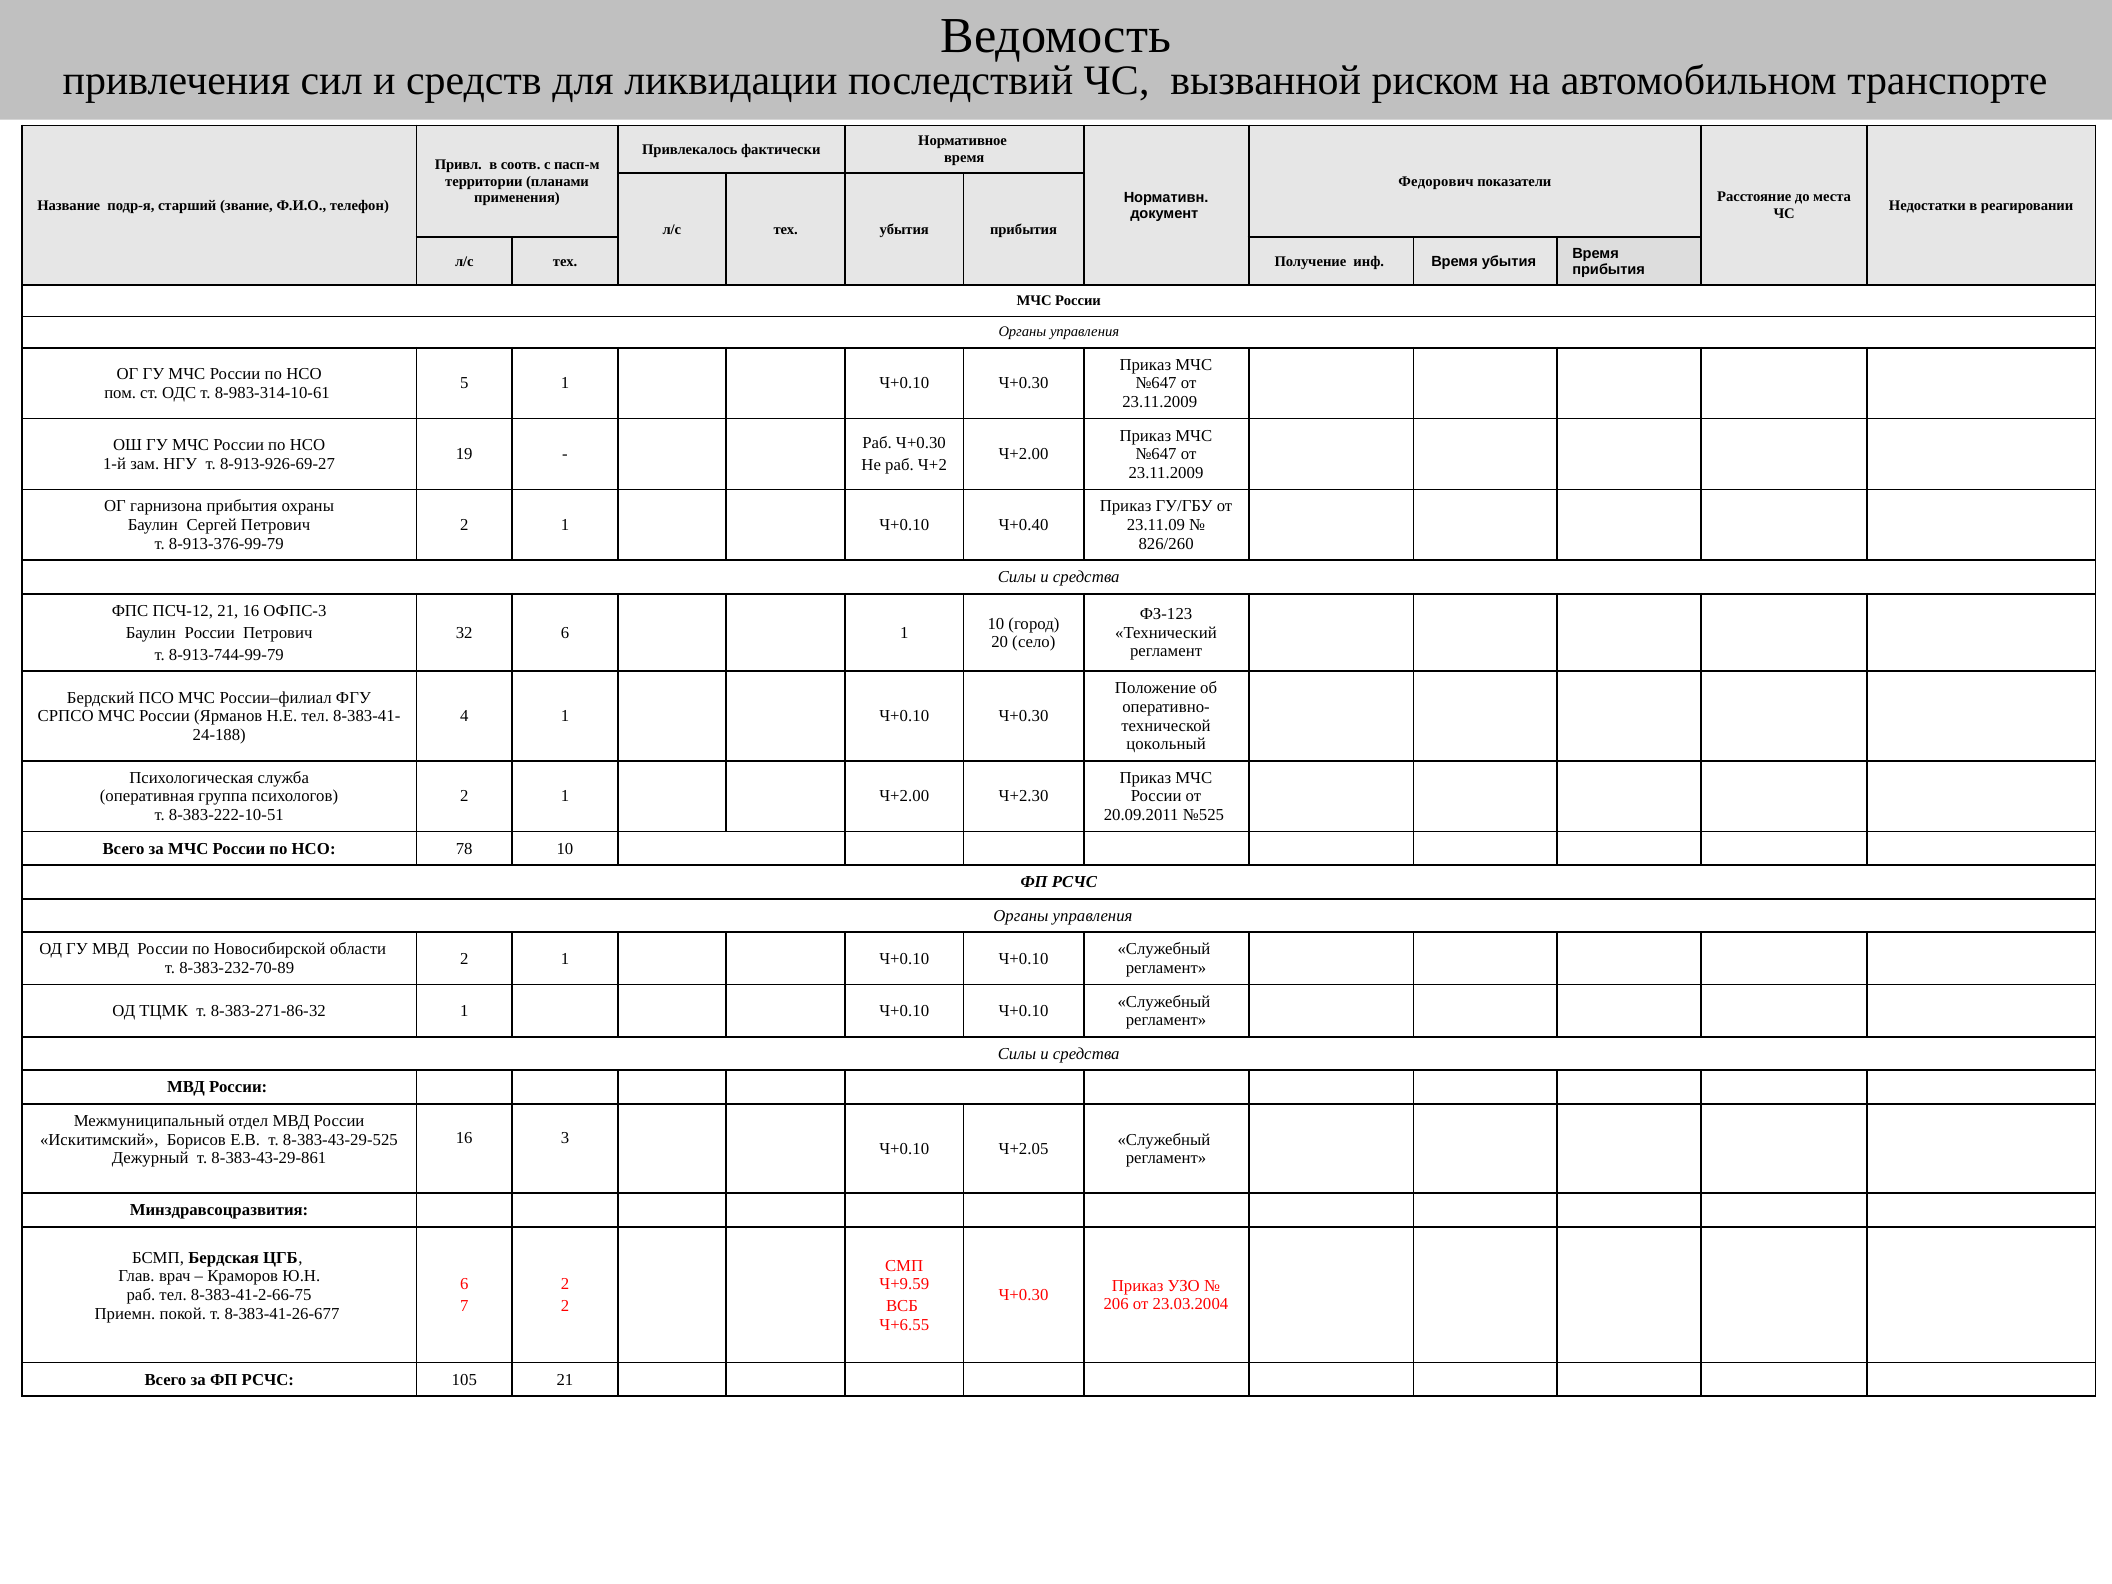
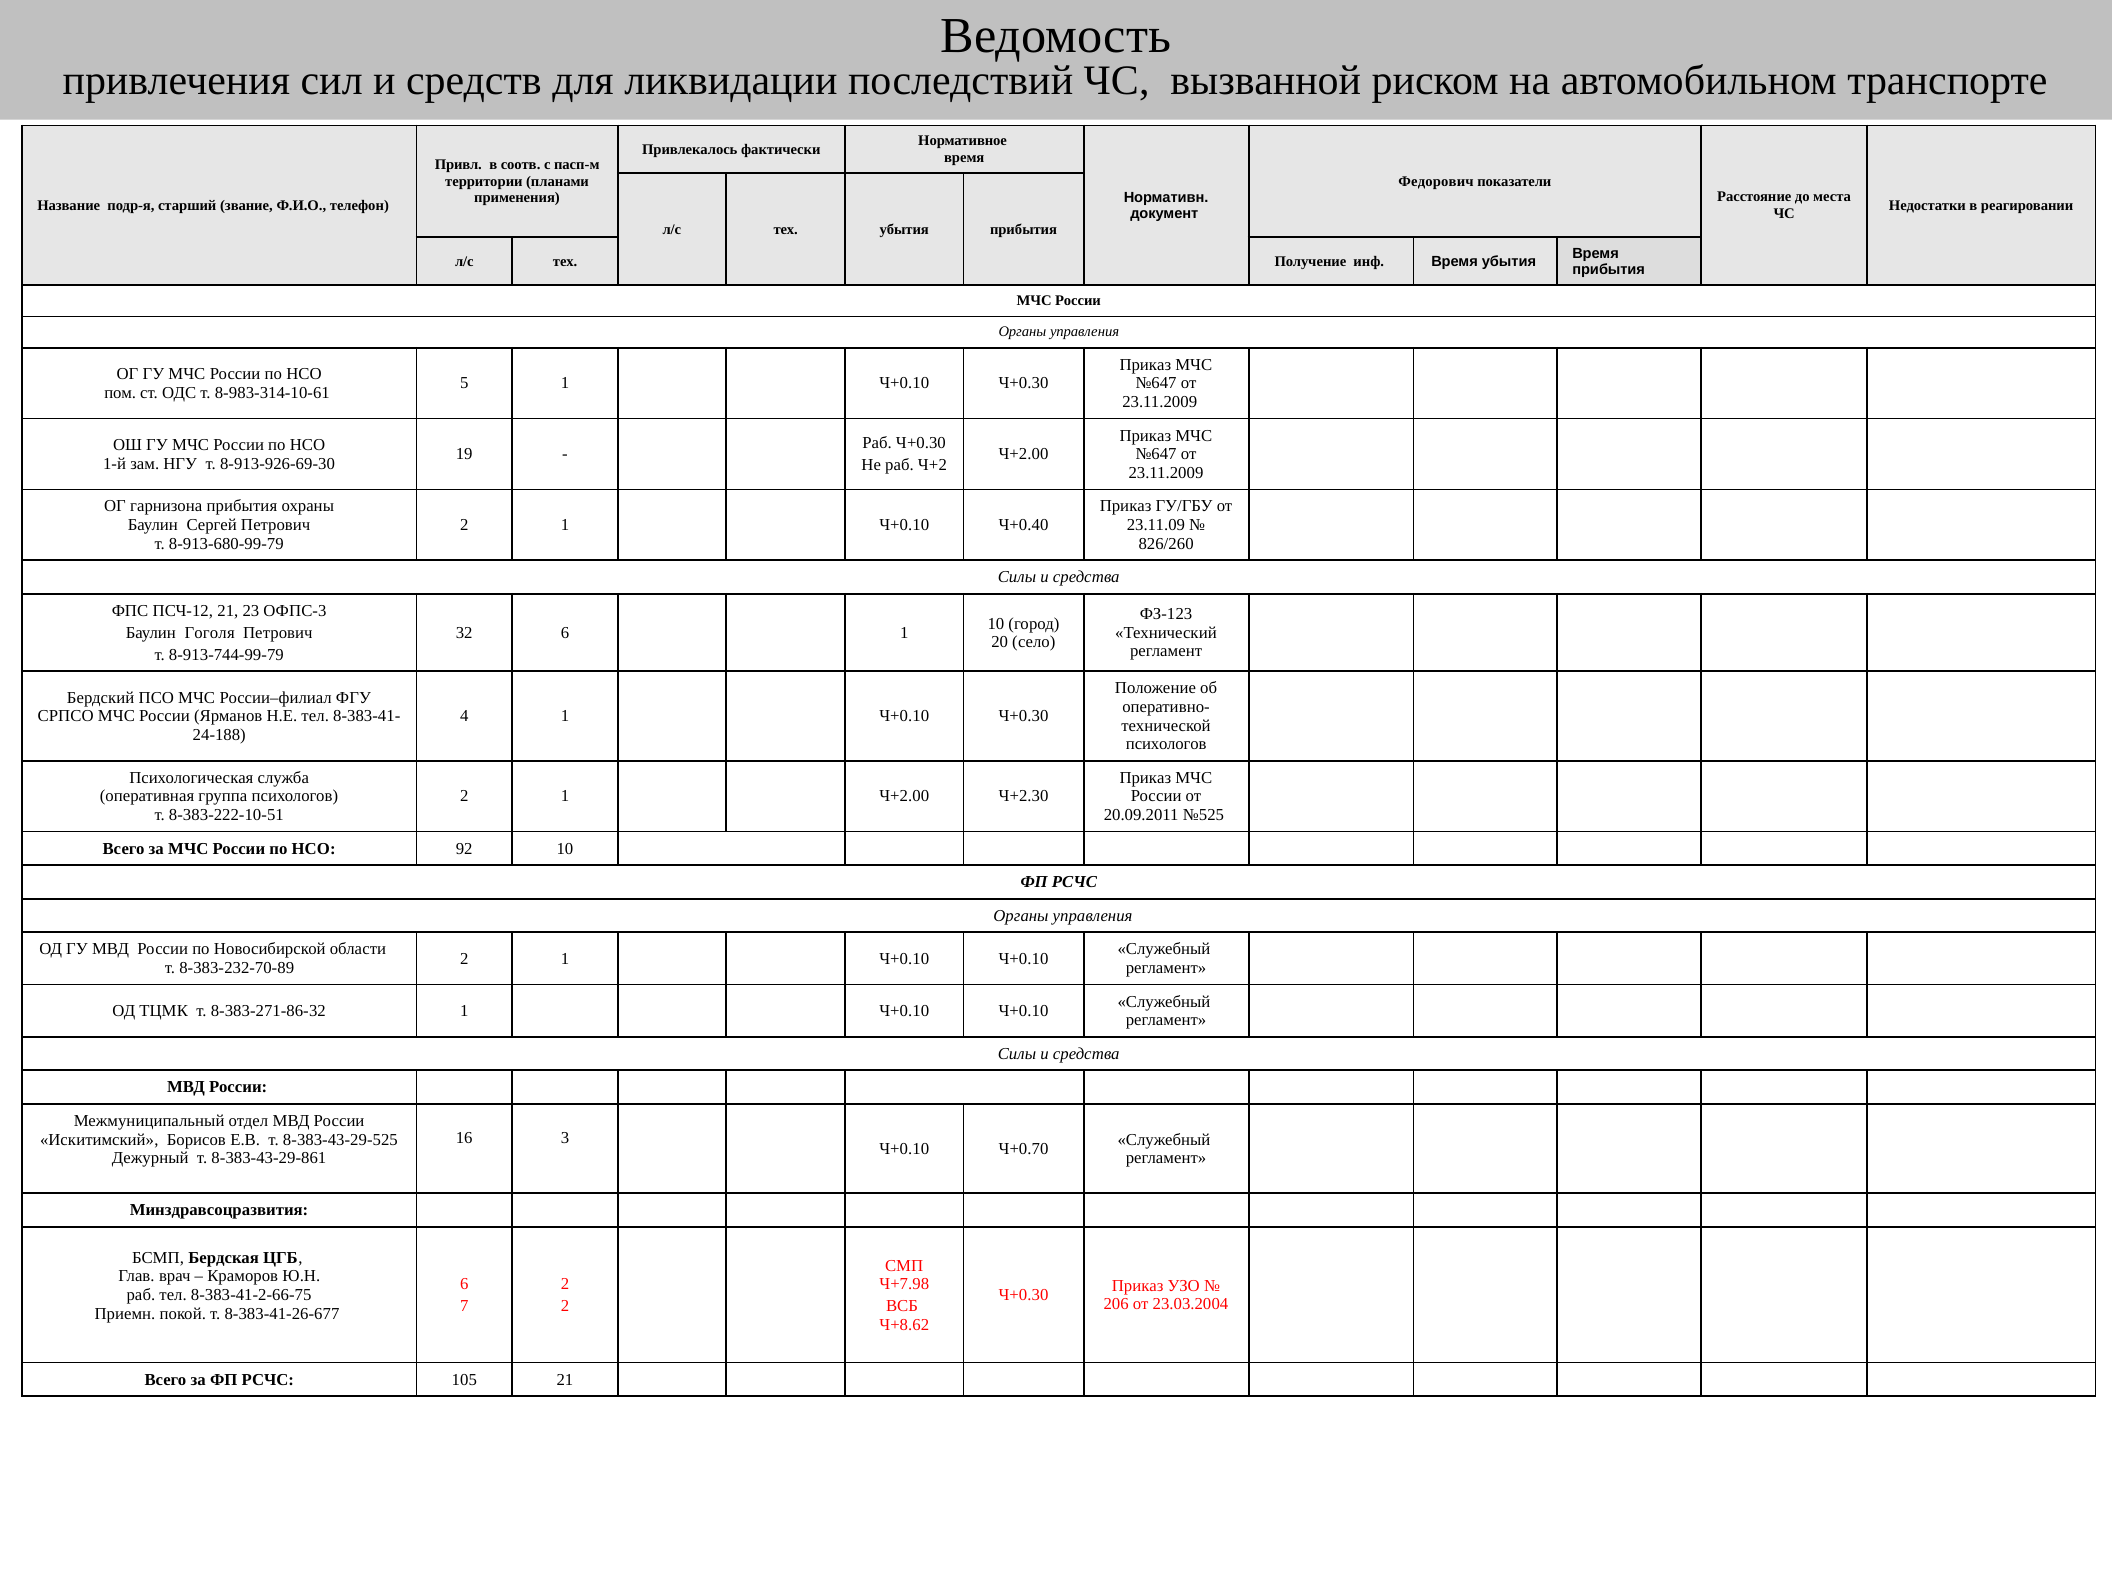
8-913-926-69-27: 8-913-926-69-27 -> 8-913-926-69-30 (277, 464)
8-913-376-99-79: 8-913-376-99-79 -> 8-913-680-99-79 (226, 544)
21 16: 16 -> 23 (251, 611)
Баулин России: России -> Гоголя (210, 633)
цокольный: цокольный -> психологов (1166, 744)
78: 78 -> 92 (464, 848)
Ч+2.05: Ч+2.05 -> Ч+0.70 (1024, 1149)
Ч+9.59: Ч+9.59 -> Ч+7.98 (904, 1284)
Ч+6.55: Ч+6.55 -> Ч+8.62 (904, 1325)
